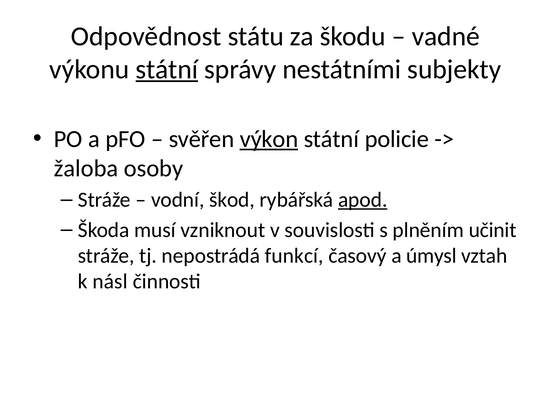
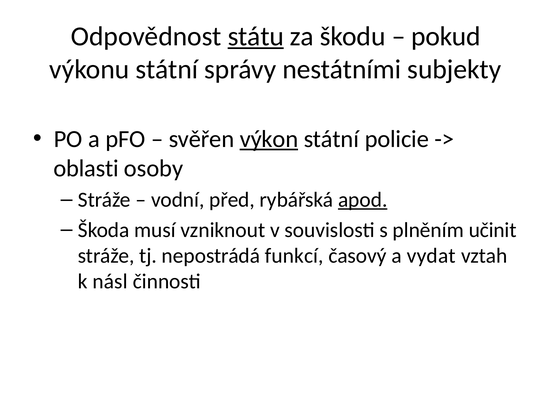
státu underline: none -> present (256, 36)
vadné: vadné -> pokud (446, 36)
státní underline: present -> none (167, 69)
žaloba: žaloba -> oblasti (86, 168)
škod: škod -> před (232, 200)
úmysl: úmysl -> vydat (431, 256)
